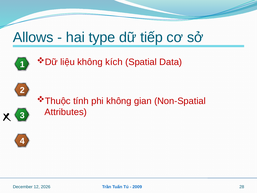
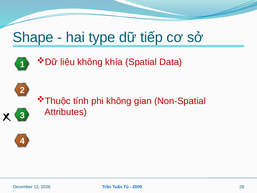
Allows: Allows -> Shape (33, 37)
kích: kích -> khía (114, 62)
